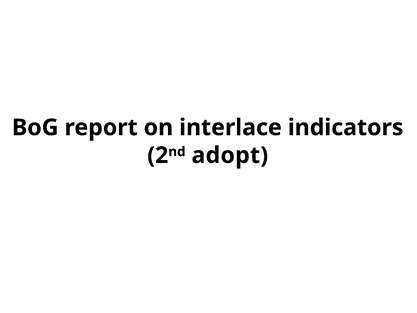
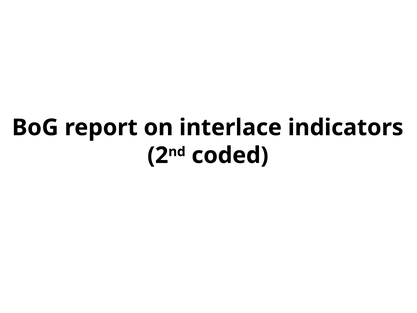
adopt: adopt -> coded (230, 155)
